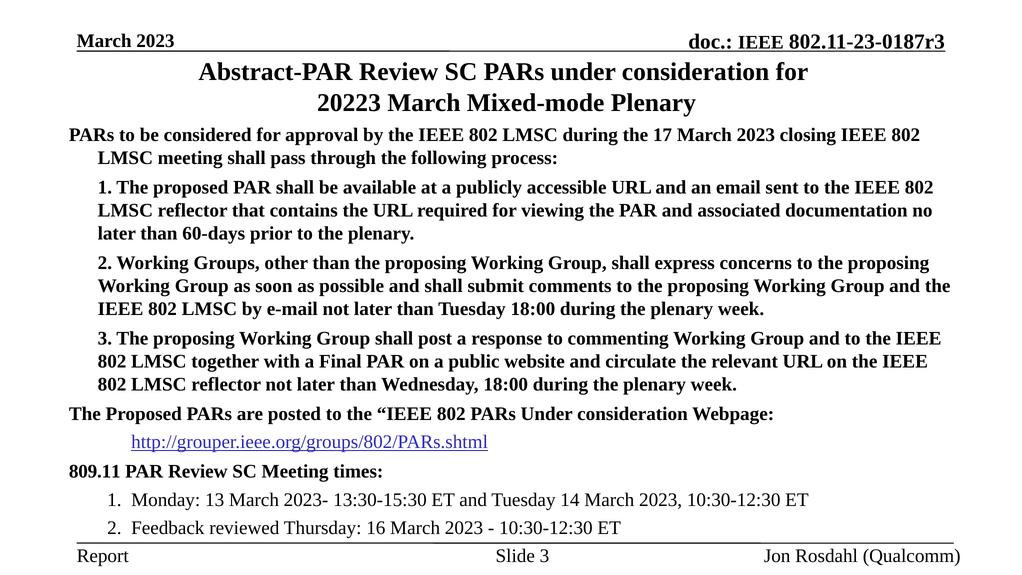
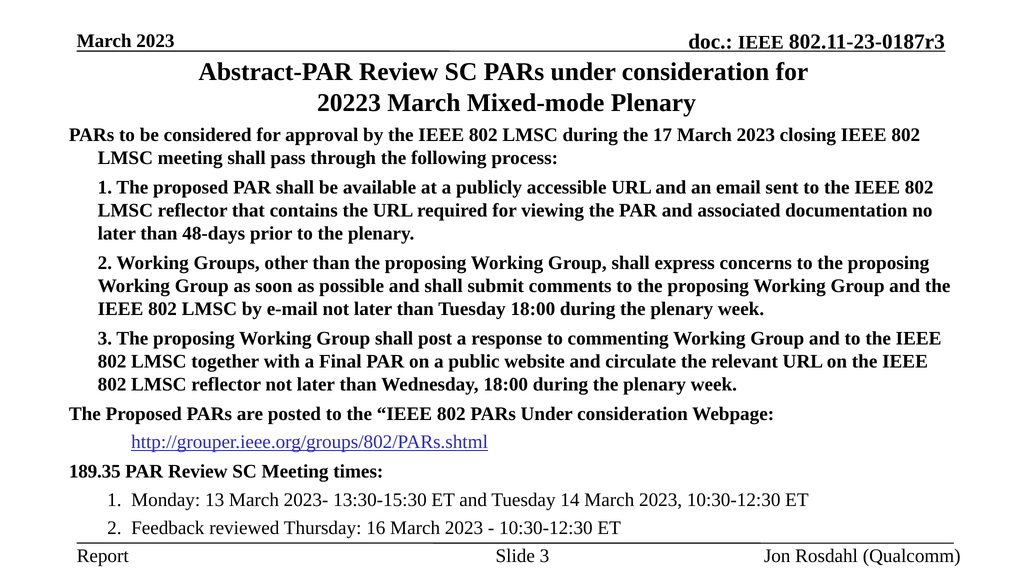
60-days: 60-days -> 48-days (214, 233)
809.11: 809.11 -> 189.35 (95, 471)
